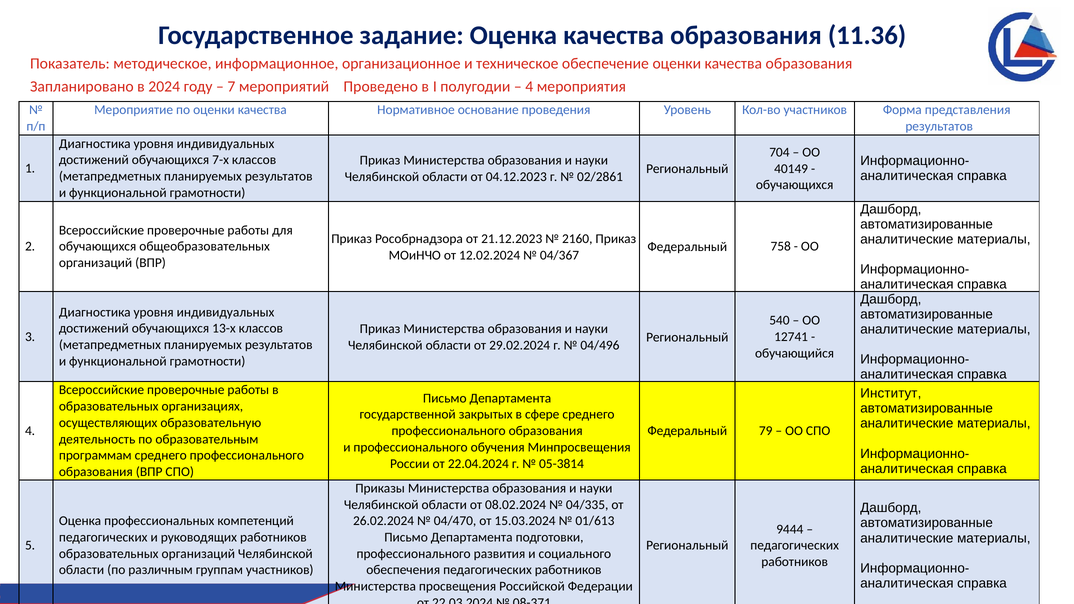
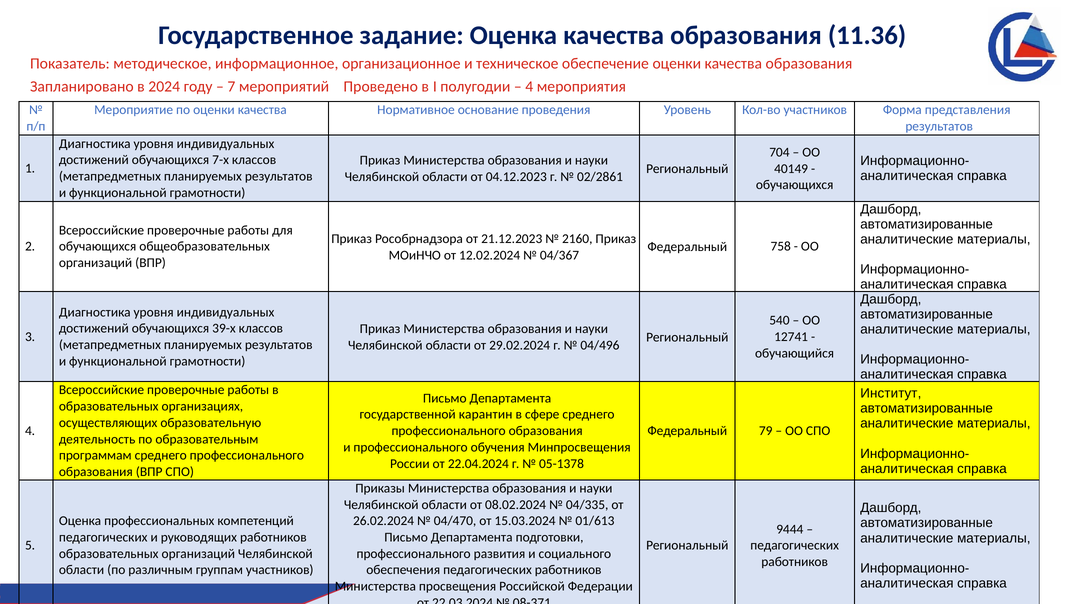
13-х: 13-х -> 39-х (224, 329)
закрытых: закрытых -> карантин (486, 415)
05-3814: 05-3814 -> 05-1378 (562, 464)
